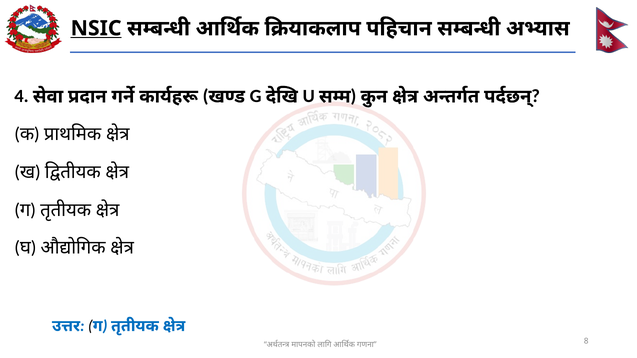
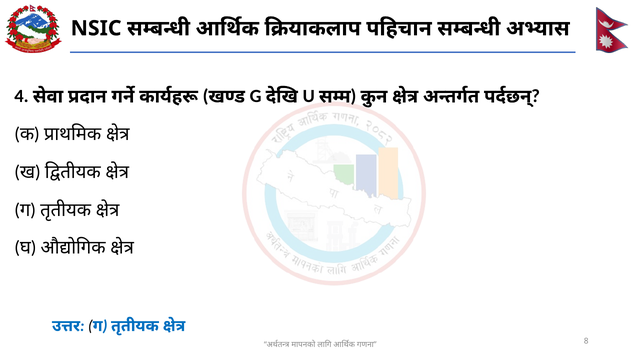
NSIC underline: present -> none (96, 28)
